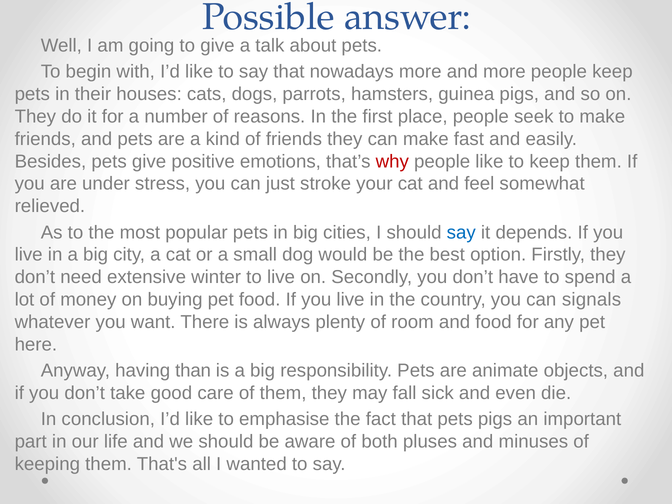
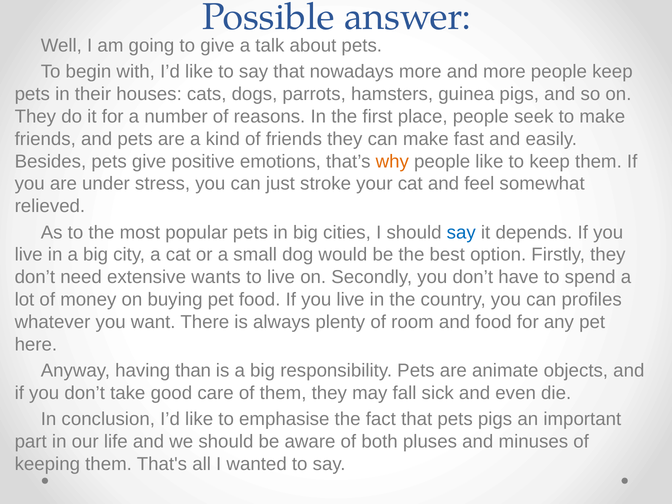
why colour: red -> orange (392, 161)
winter: winter -> wants (216, 277)
signals: signals -> profiles (592, 300)
